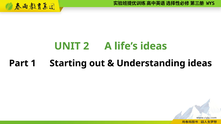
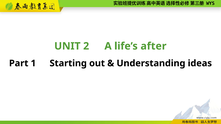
life’s ideas: ideas -> after (154, 46)
